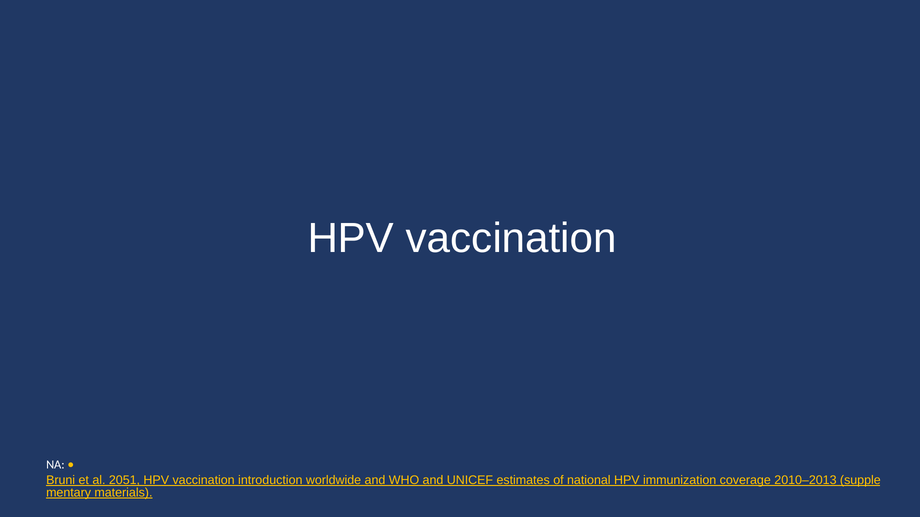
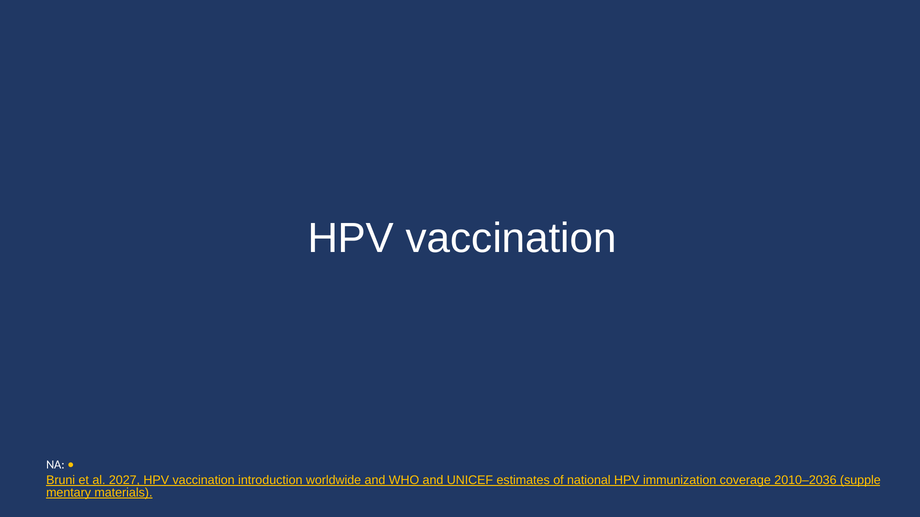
2051: 2051 -> 2027 (125, 480)
2010–2013: 2010–2013 -> 2010–2036 (805, 480)
